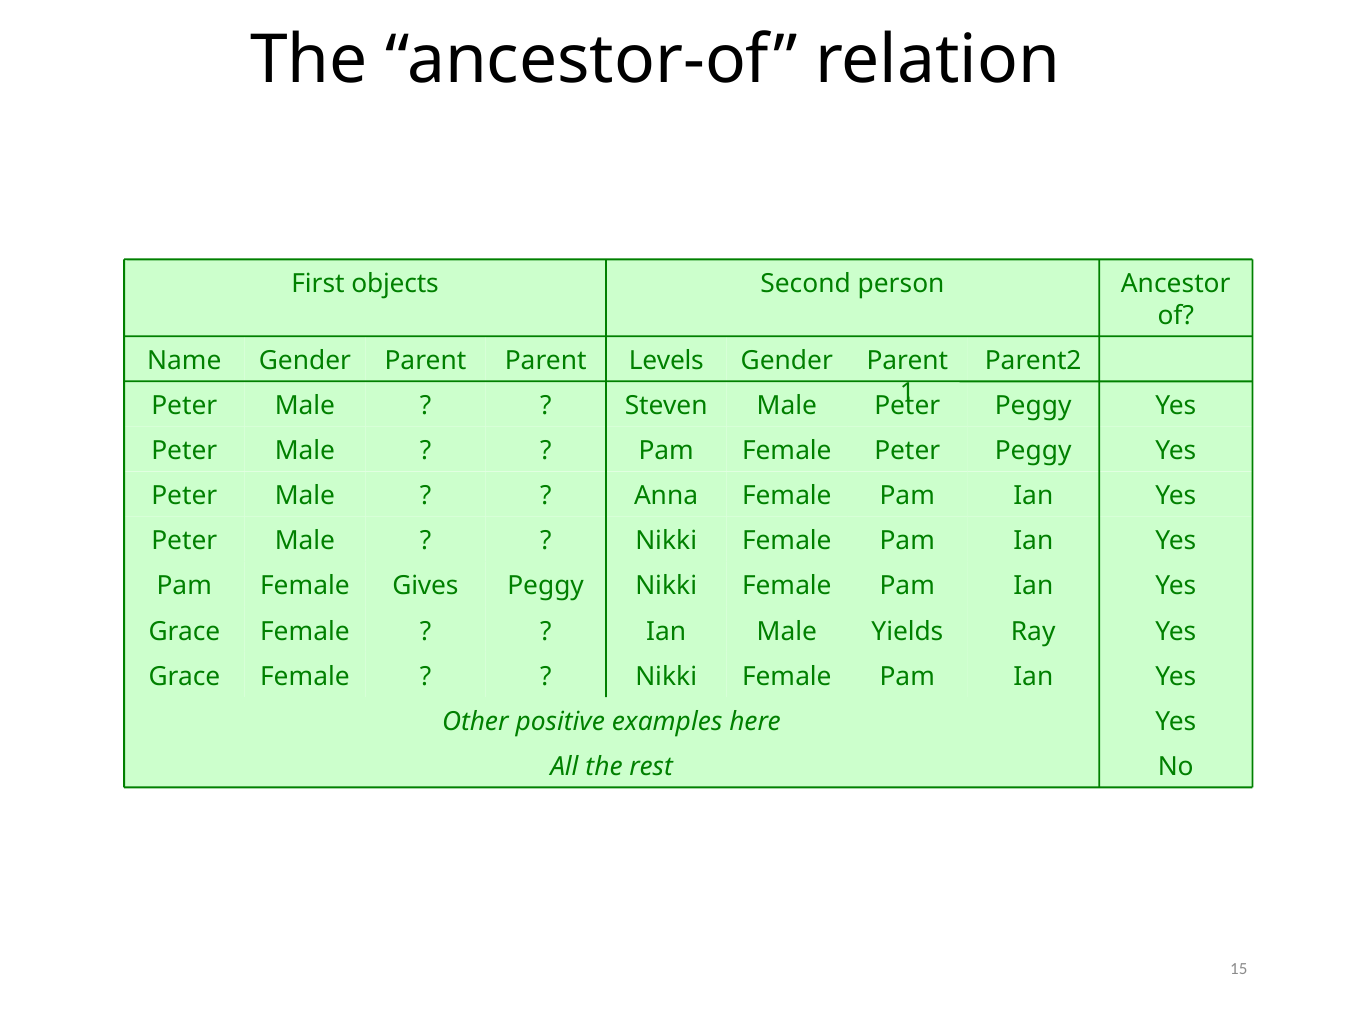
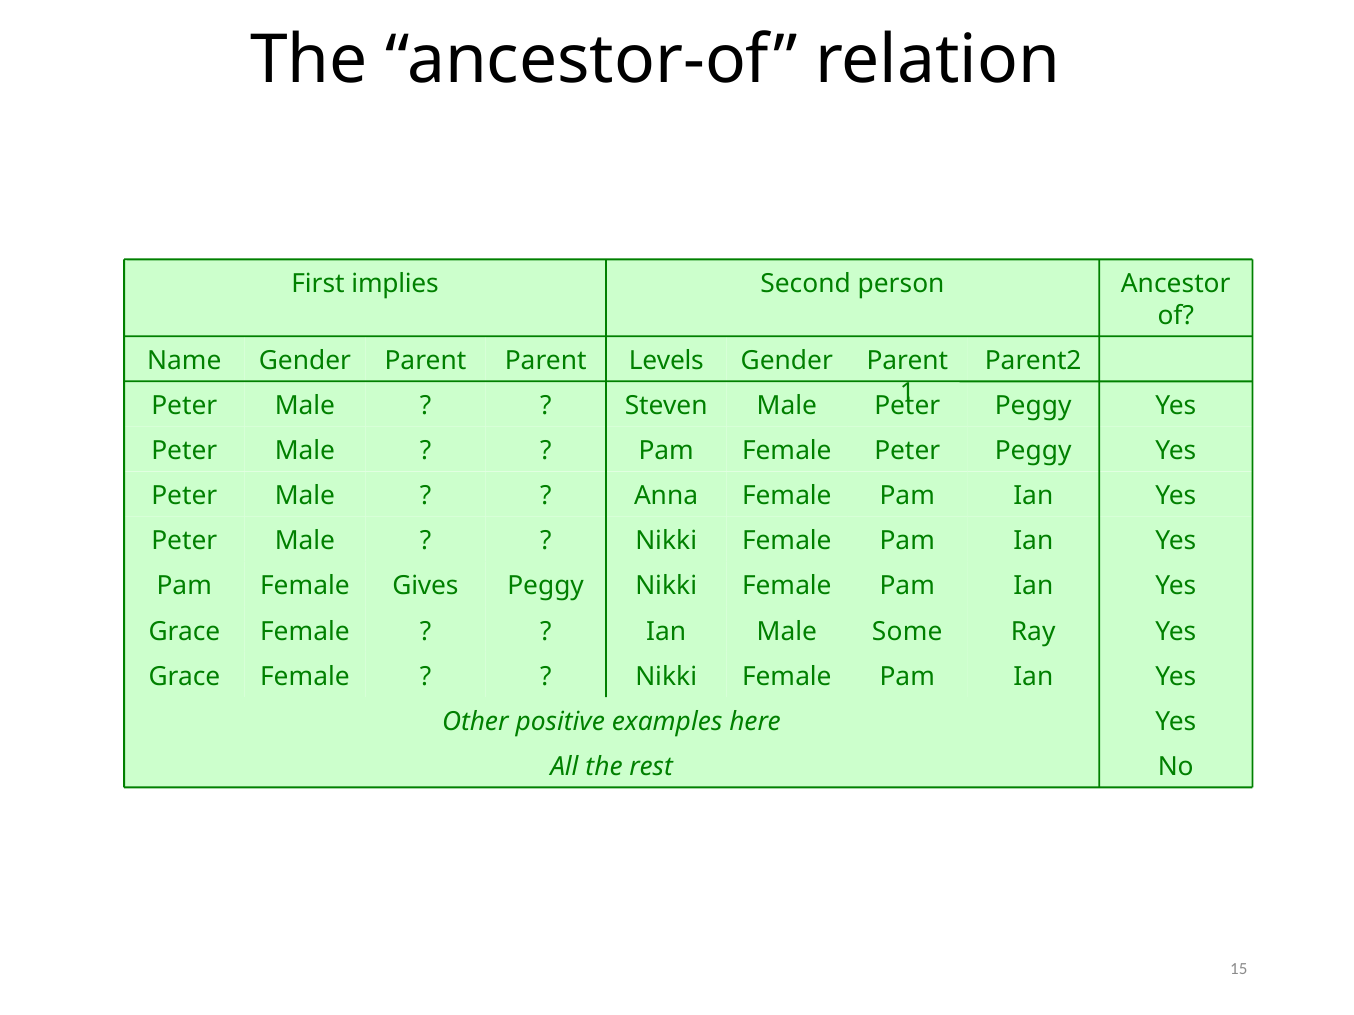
objects: objects -> implies (395, 284)
Yields: Yields -> Some (907, 632)
